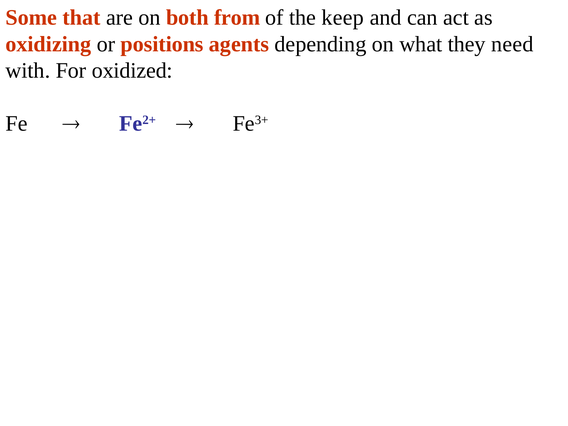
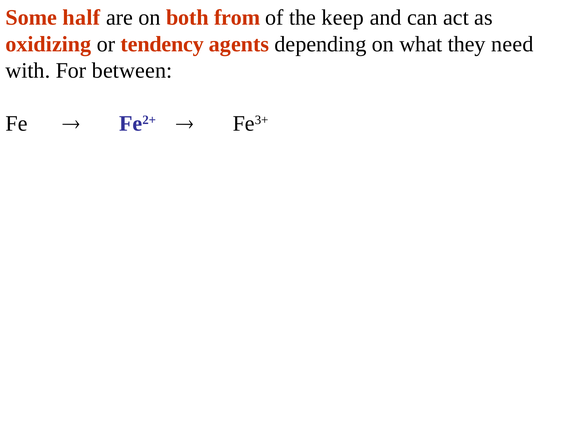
that: that -> half (81, 18)
positions: positions -> tendency (162, 44)
oxidized: oxidized -> between (132, 71)
